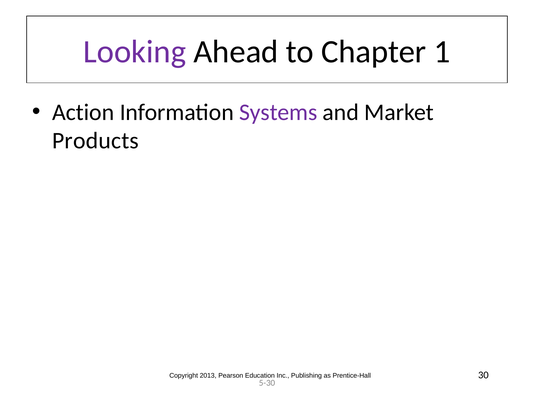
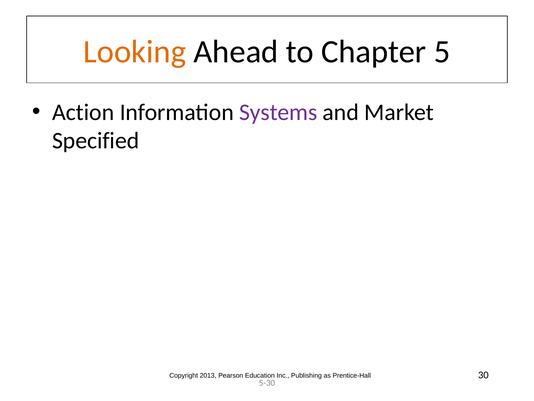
Looking colour: purple -> orange (135, 52)
1: 1 -> 5 (442, 52)
Products: Products -> Specified (96, 141)
